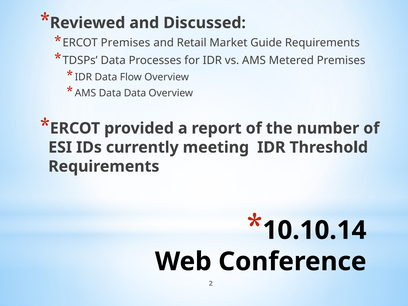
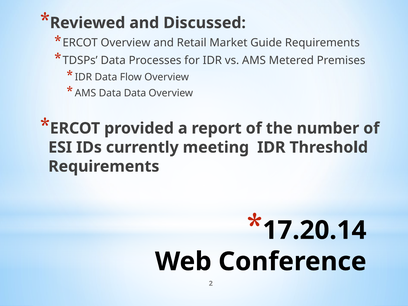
ERCOT Premises: Premises -> Overview (126, 43)
10.10.14: 10.10.14 -> 17.20.14 (315, 230)
